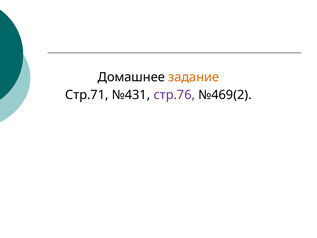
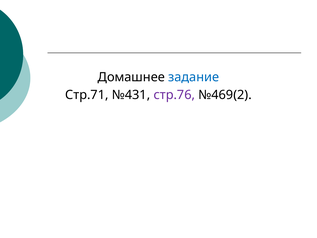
задание colour: orange -> blue (194, 77)
